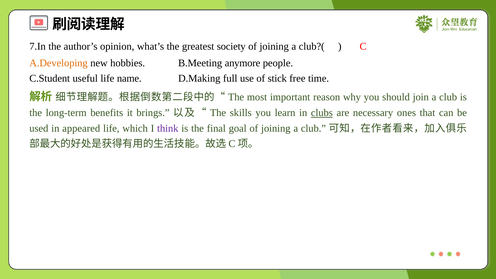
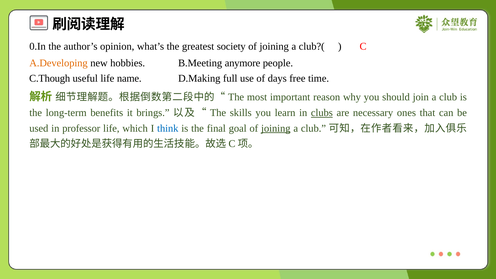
7.In: 7.In -> 0.In (38, 46)
C.Student: C.Student -> C.Though (50, 79)
stick: stick -> days (277, 79)
appeared: appeared -> professor (81, 128)
think colour: purple -> blue (168, 128)
joining underline: none -> present (276, 128)
